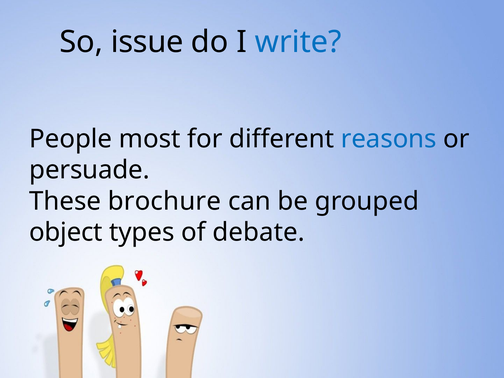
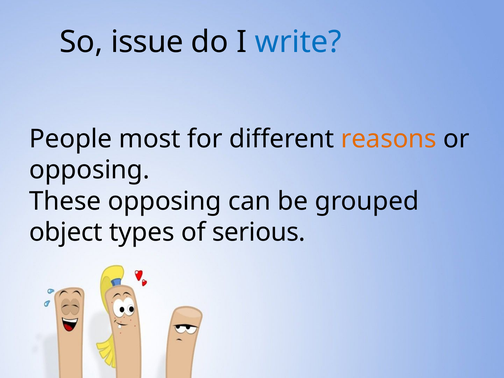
reasons colour: blue -> orange (389, 139)
persuade: persuade -> opposing (89, 170)
These brochure: brochure -> opposing (165, 201)
debate: debate -> serious (259, 232)
